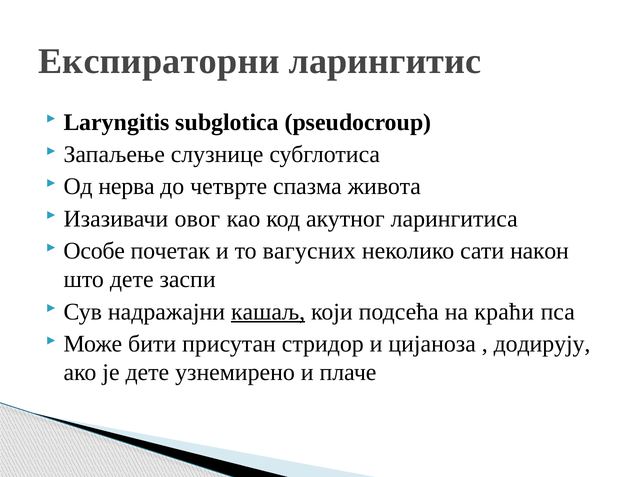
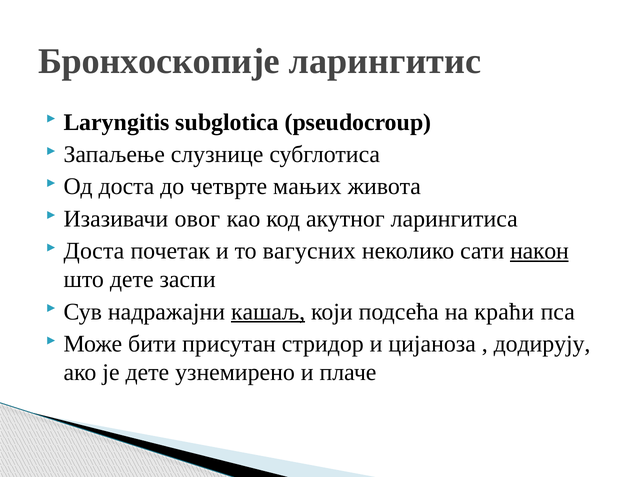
Експираторни: Експираторни -> Бронхоскопије (159, 61)
Од нерва: нерва -> доста (126, 187)
спазма: спазма -> мањих (307, 187)
Особе: Особе -> Доста (94, 251)
након underline: none -> present (539, 251)
